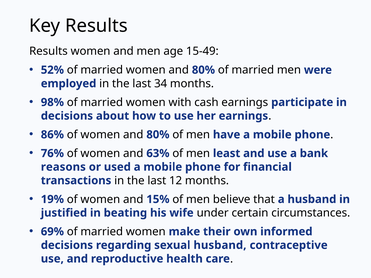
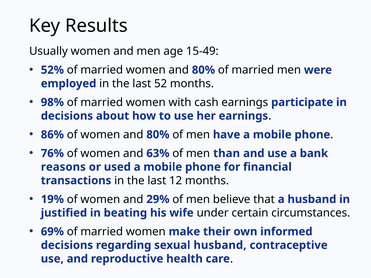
Results: Results -> Usually (48, 51)
34: 34 -> 52 (161, 84)
least: least -> than (227, 153)
15%: 15% -> 29% (158, 199)
